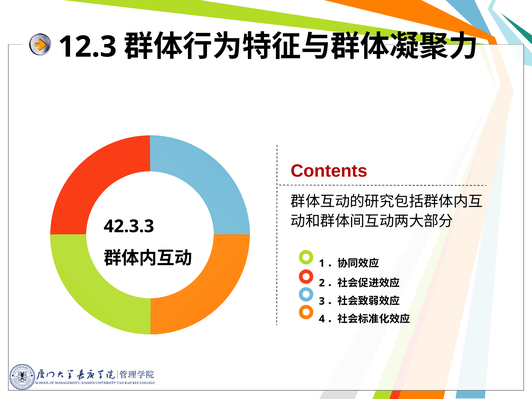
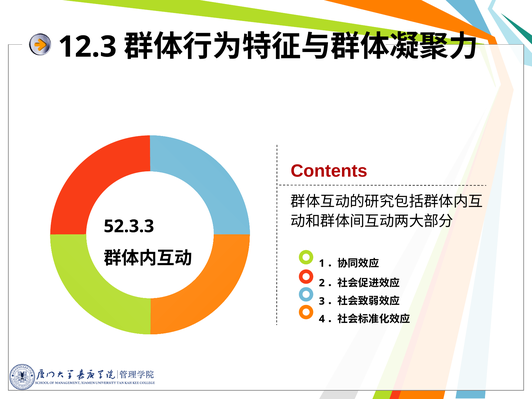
42.3.3: 42.3.3 -> 52.3.3 (129, 226)
